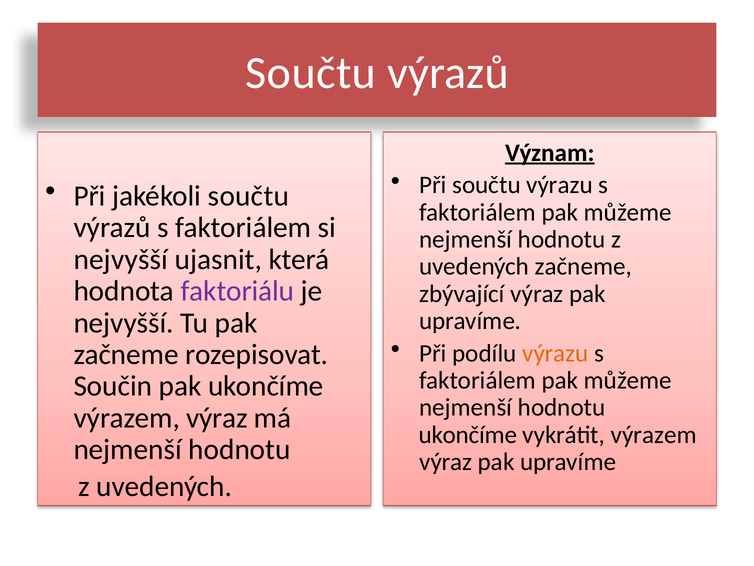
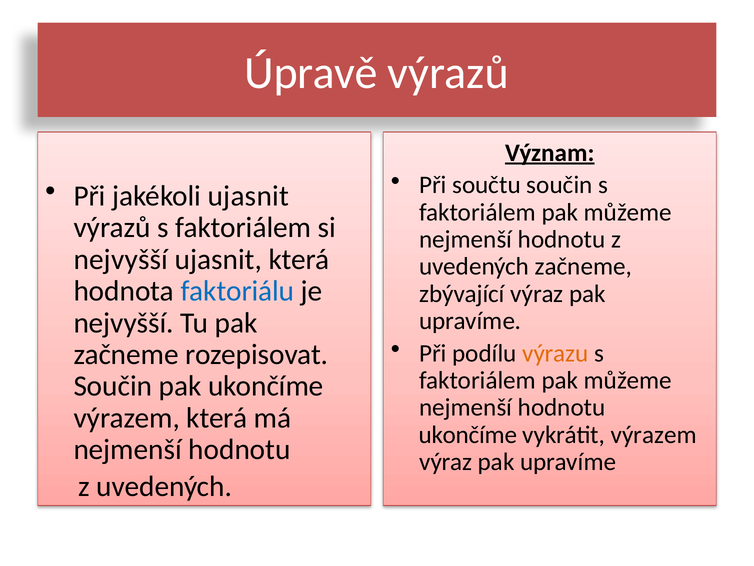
Součtu: Součtu -> Úpravě (311, 73)
součtu výrazu: výrazu -> součin (559, 185)
jakékoli součtu: součtu -> ujasnit (248, 196)
faktoriálu colour: purple -> blue (237, 291)
výraz: výraz -> která (217, 418)
